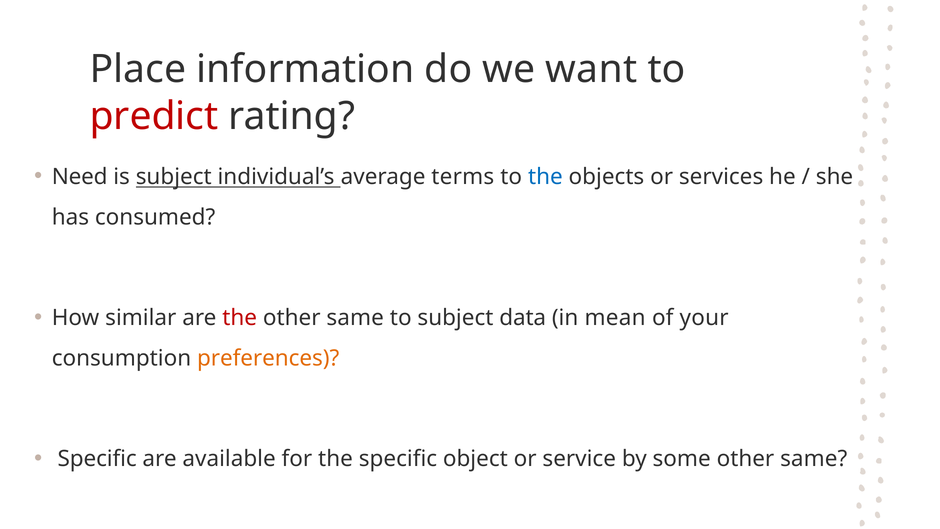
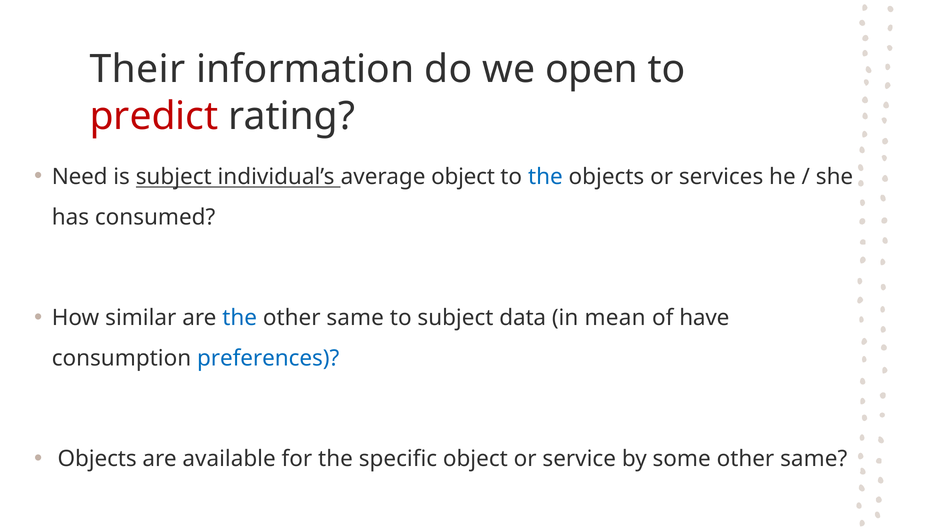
Place: Place -> Their (138, 69)
want: want -> open (592, 69)
average terms: terms -> object (463, 177)
the colour: red -> blue (240, 318)
your: your -> have (704, 318)
preferences colour: orange -> blue (268, 358)
Specific: Specific -> Objects (97, 459)
